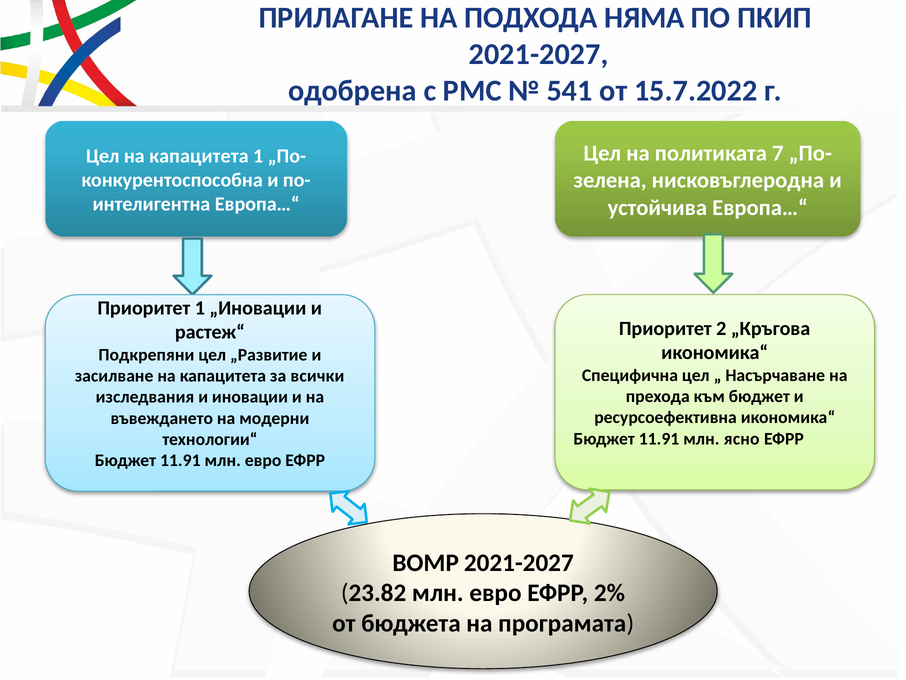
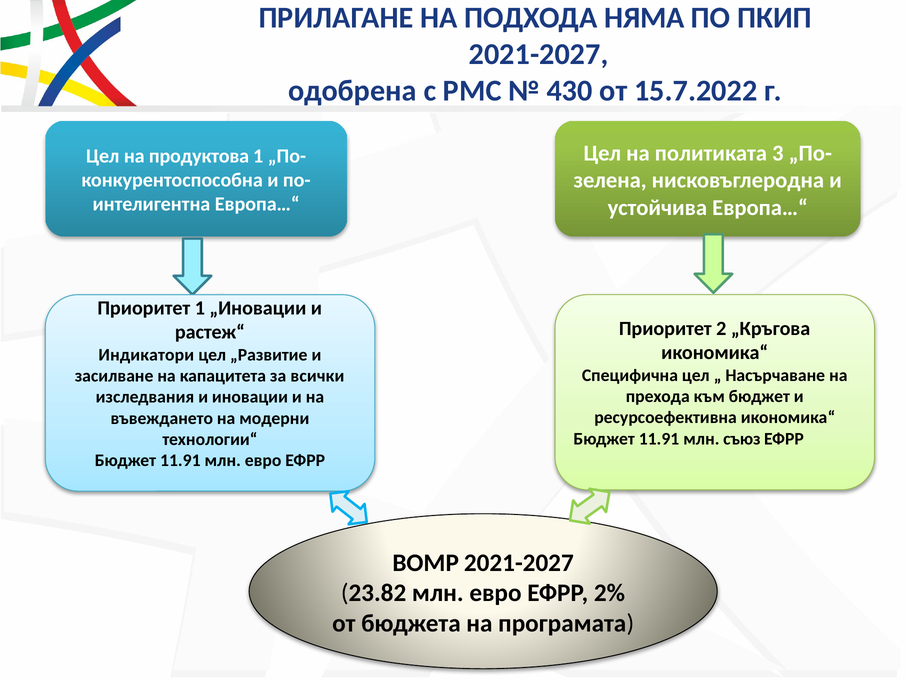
541: 541 -> 430 (570, 90)
7: 7 -> 3 (778, 153)
Цел на капацитета: капацитета -> продуктова (199, 156)
Подкрепяни: Подкрепяни -> Индикатори (146, 354)
ясно: ясно -> съюз (742, 438)
